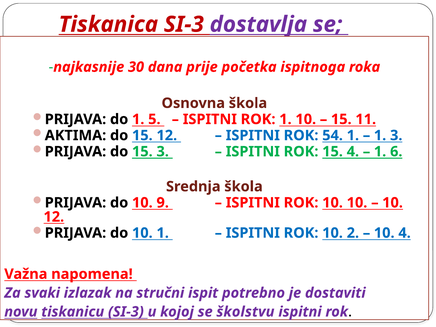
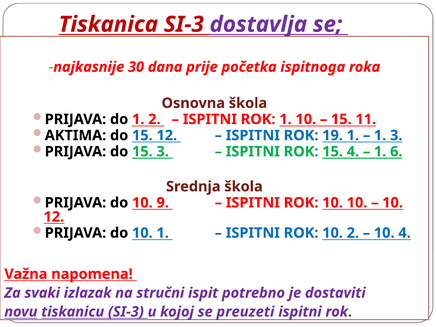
1 5: 5 -> 2 (154, 119)
54: 54 -> 19 (333, 135)
školstvu: školstvu -> preuzeti (245, 312)
